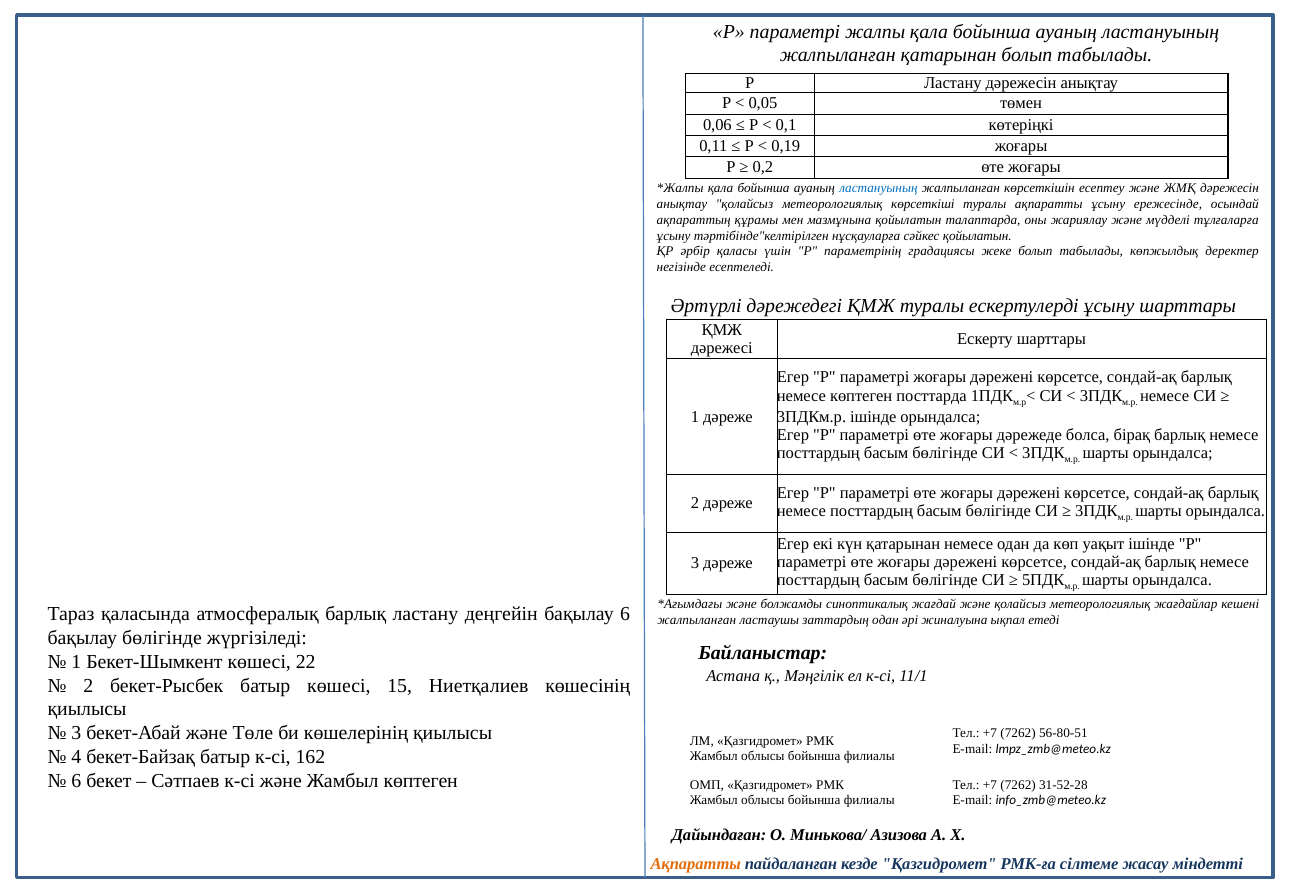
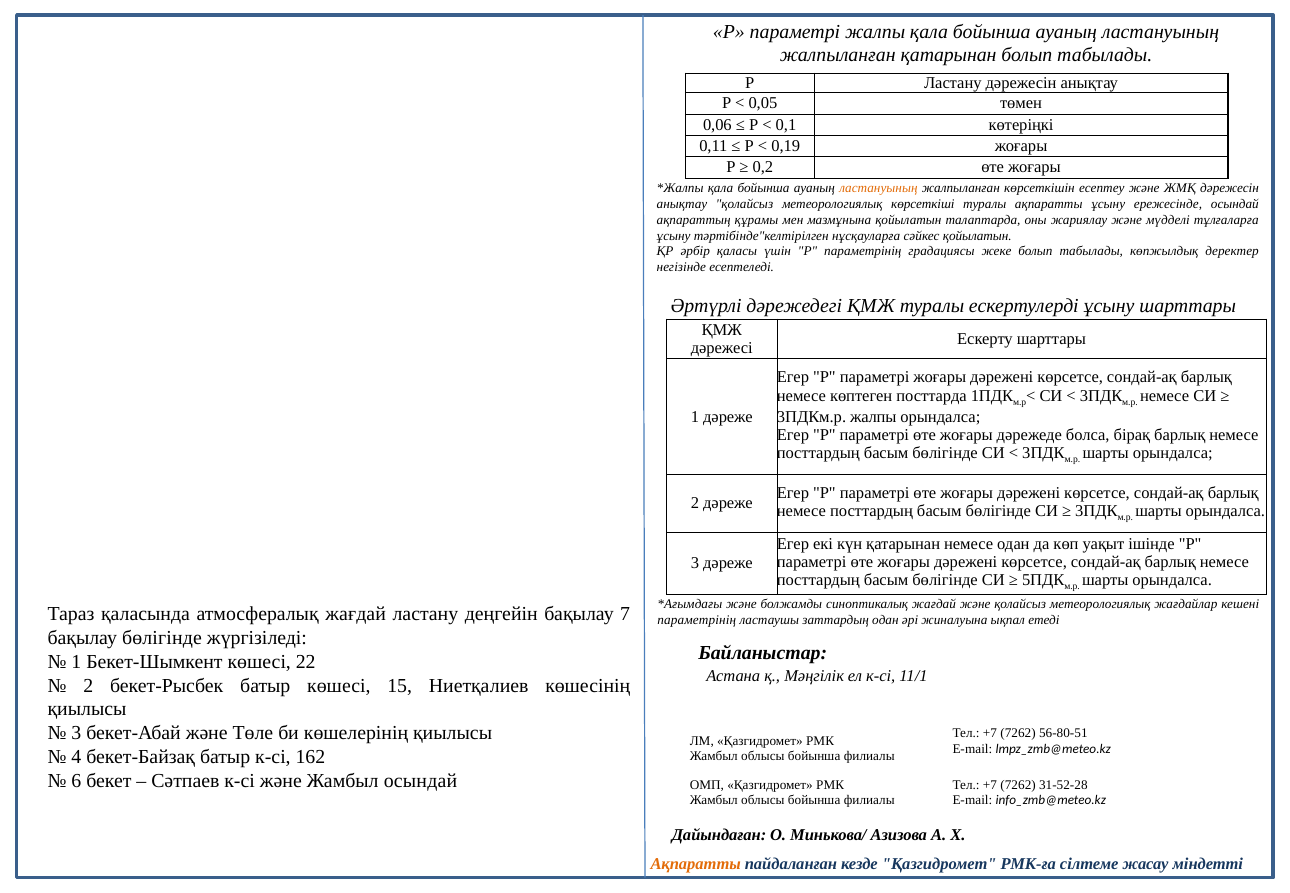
ластануының colour: blue -> orange (878, 188)
3ПДКм.р ішінде: ішінде -> жалпы (873, 417)
атмосфералық барлық: барлық -> жағдай (356, 614)
бақылау 6: 6 -> 7 (625, 614)
жалпыланған: жалпыланған -> параметрінің (697, 620)
Жамбыл көптеген: көптеген -> осындай (421, 781)
